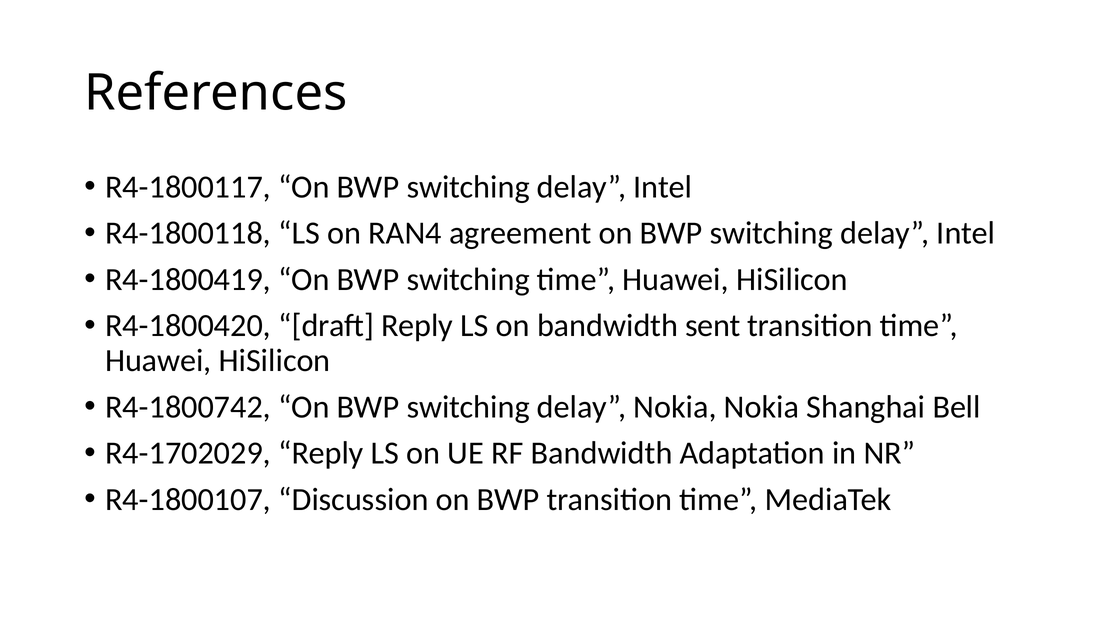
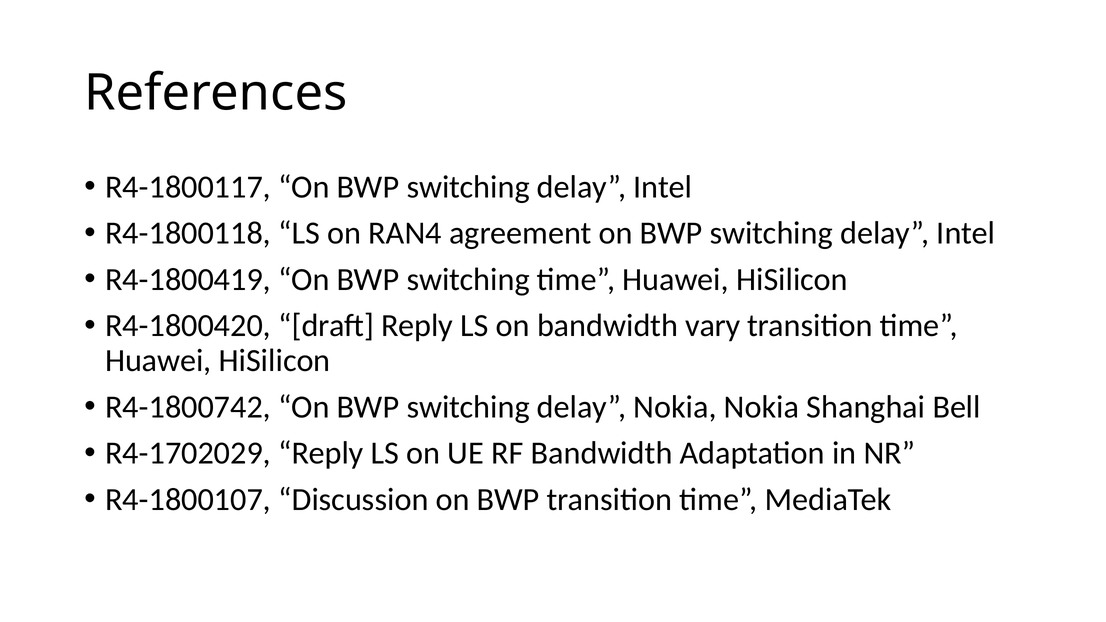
sent: sent -> vary (713, 326)
